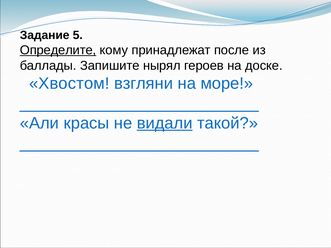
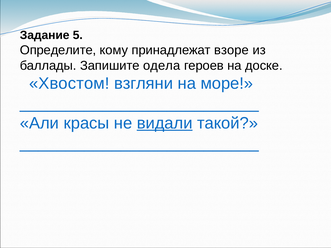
Определите underline: present -> none (58, 50)
после: после -> взоре (231, 50)
нырял: нырял -> одела (162, 66)
